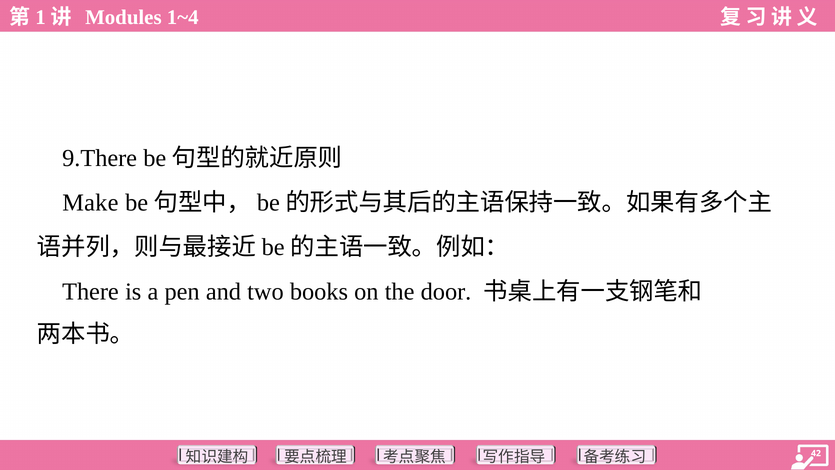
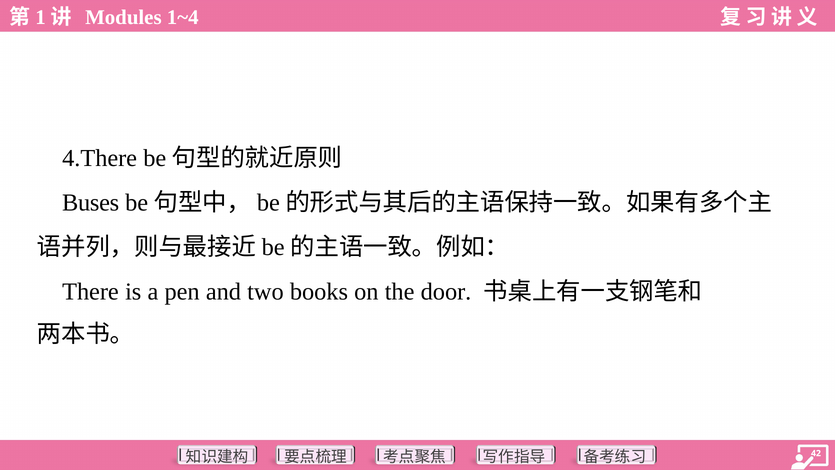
9.There: 9.There -> 4.There (100, 158)
Make: Make -> Buses (91, 203)
